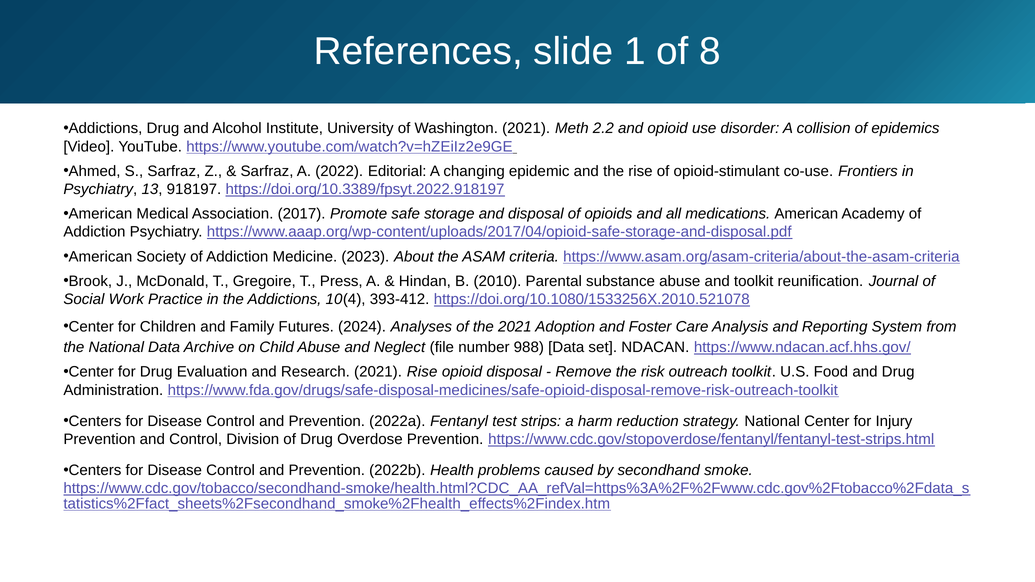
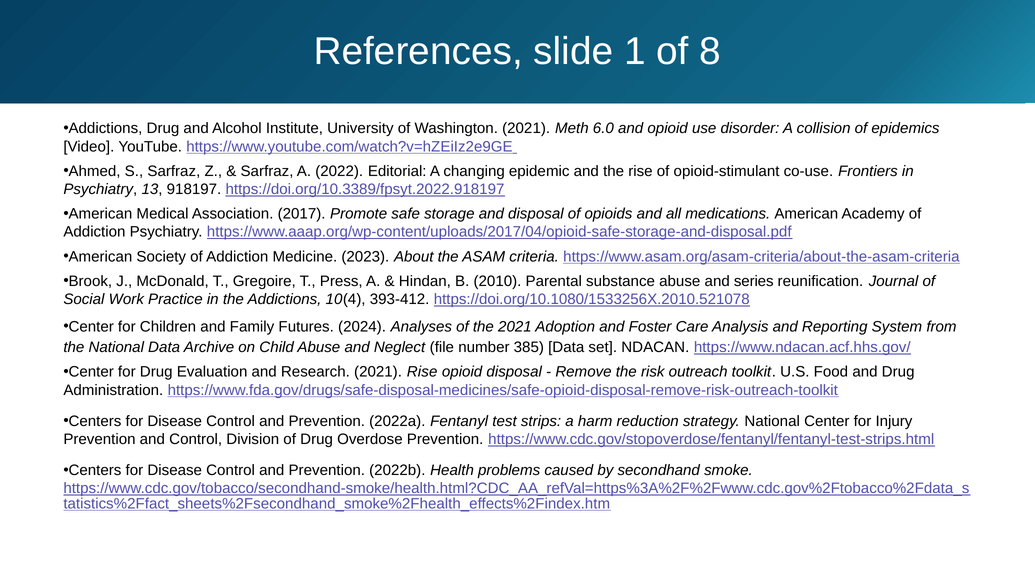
2.2: 2.2 -> 6.0 (603, 128)
and toolkit: toolkit -> series (754, 281)
988: 988 -> 385 (529, 347)
